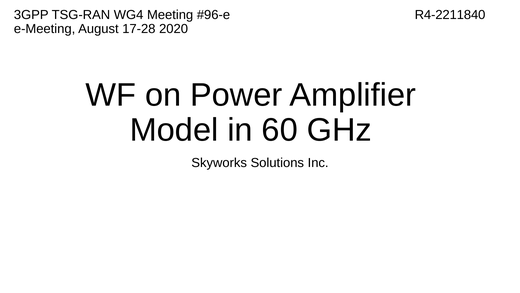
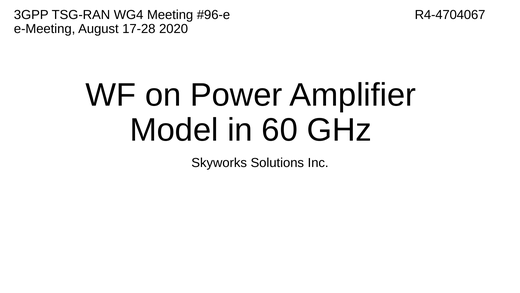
R4-2211840: R4-2211840 -> R4-4704067 (450, 15)
